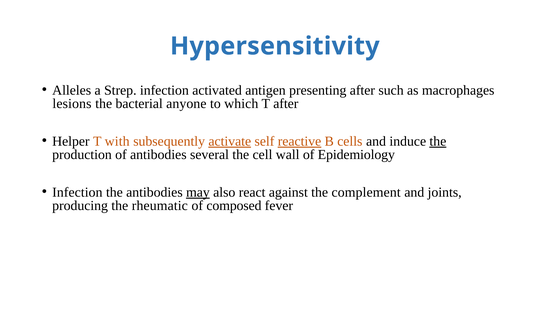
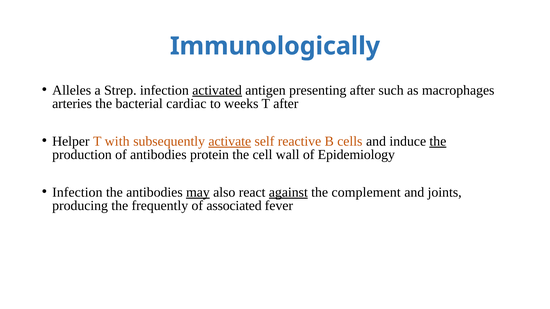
Hypersensitivity: Hypersensitivity -> Immunologically (275, 46)
activated underline: none -> present (217, 90)
lesions: lesions -> arteries (72, 104)
anyone: anyone -> cardiac (186, 104)
which: which -> weeks (241, 104)
reactive underline: present -> none (299, 141)
several: several -> protein (209, 155)
against underline: none -> present (288, 193)
rheumatic: rheumatic -> frequently (160, 206)
composed: composed -> associated (234, 206)
